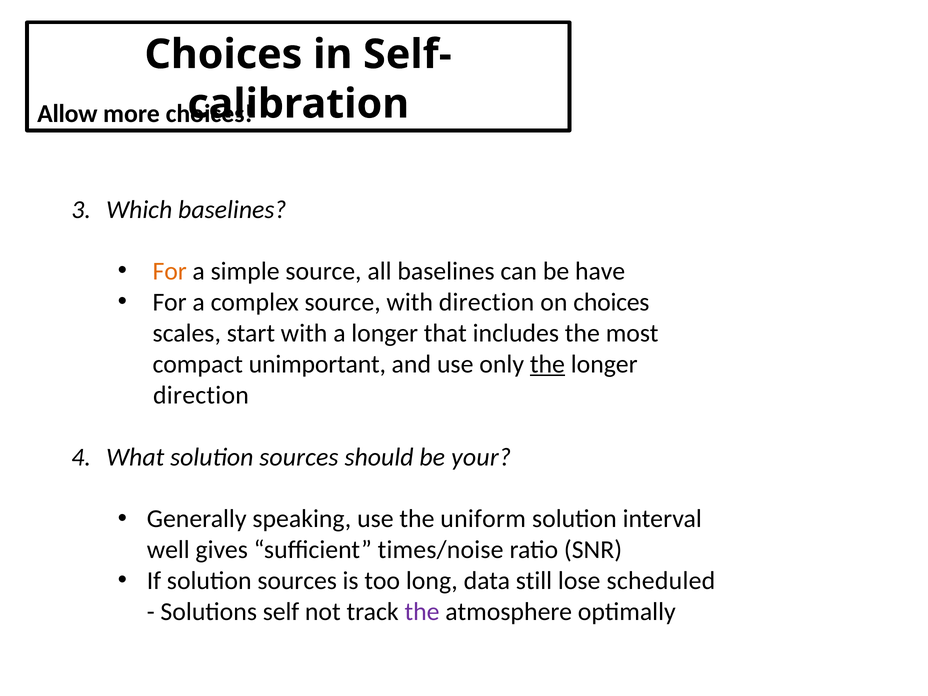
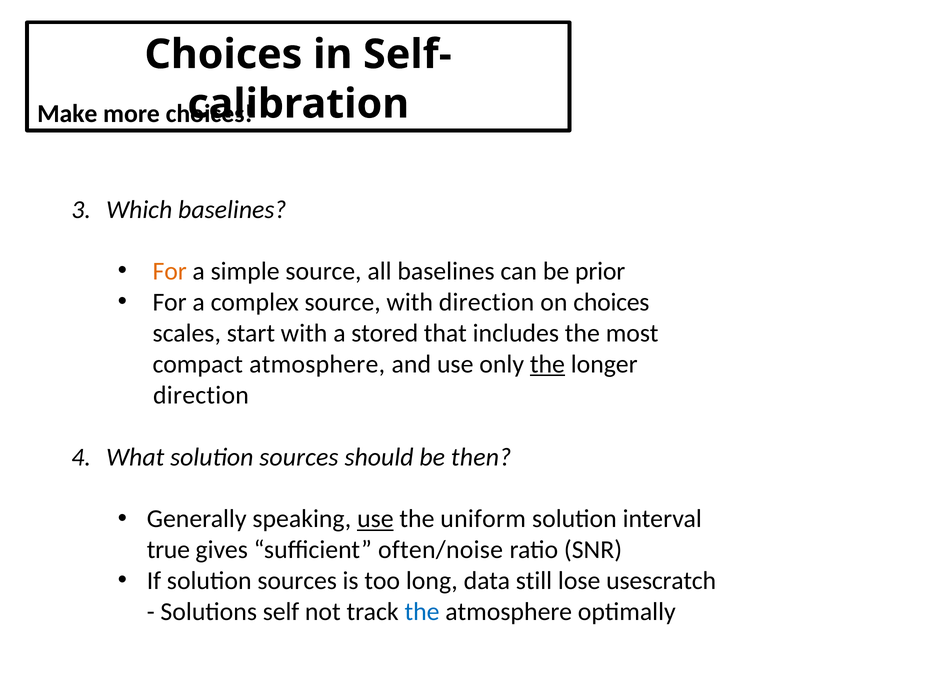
Allow: Allow -> Make (67, 114)
have: have -> prior (600, 271)
a longer: longer -> stored (385, 333)
compact unimportant: unimportant -> atmosphere (317, 364)
your: your -> then (481, 457)
use underline: none -> present (375, 519)
well: well -> true (168, 550)
times/noise: times/noise -> often/noise (441, 550)
scheduled: scheduled -> usescratch (661, 581)
the colour: purple -> blue (422, 612)
